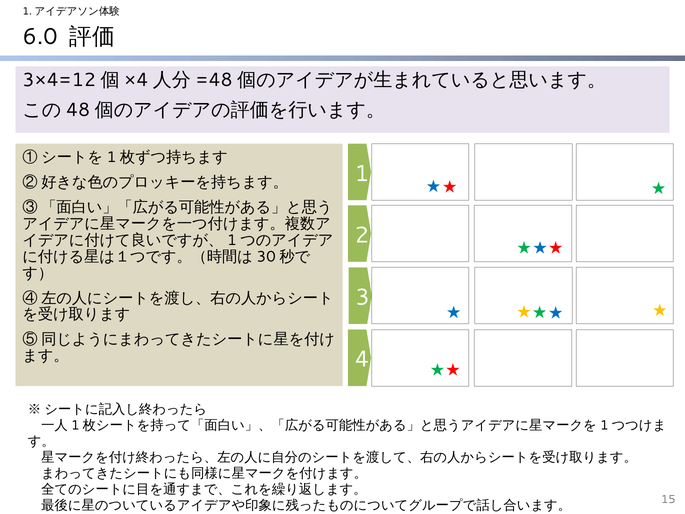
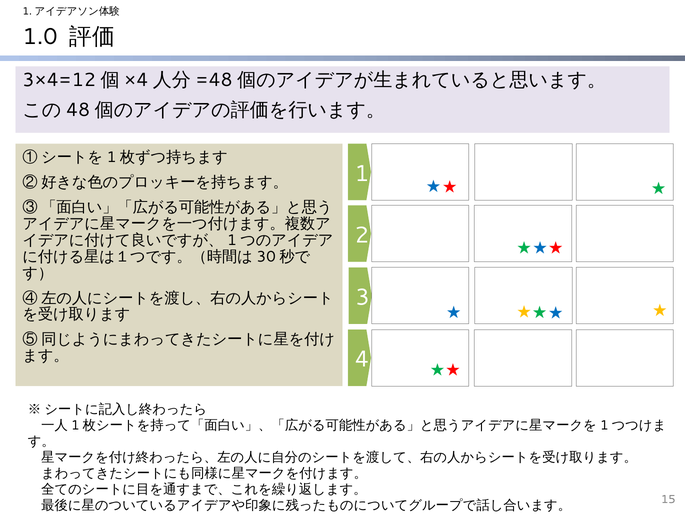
6.0: 6.0 -> 1.0 (40, 37)
